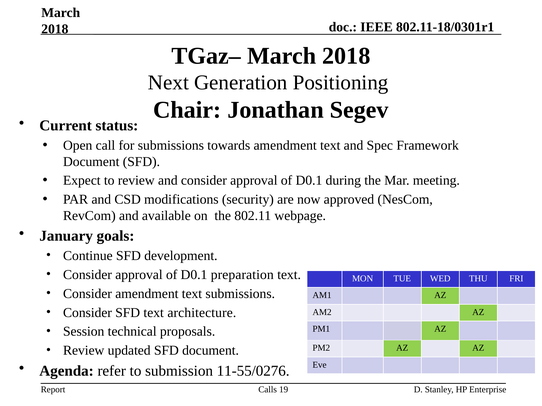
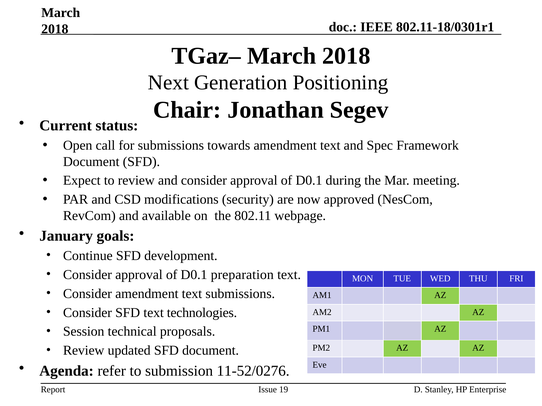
architecture: architecture -> technologies (202, 313)
11-55/0276: 11-55/0276 -> 11-52/0276 (253, 371)
Calls: Calls -> Issue (268, 390)
